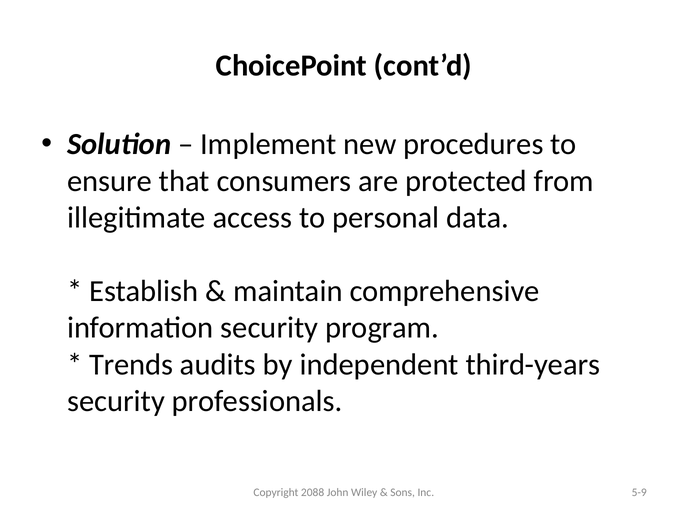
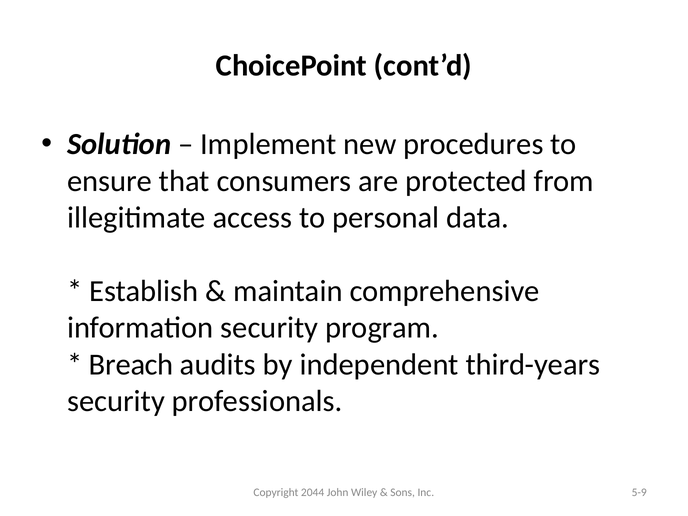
Trends: Trends -> Breach (131, 365)
2088: 2088 -> 2044 (313, 493)
